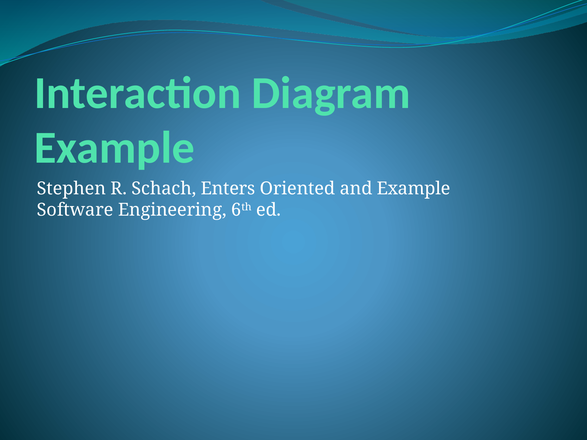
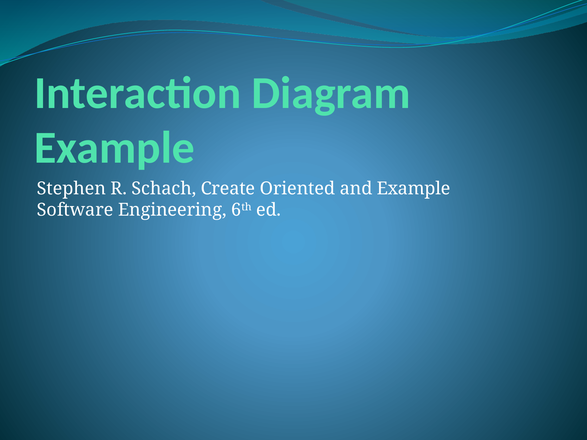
Enters: Enters -> Create (228, 189)
